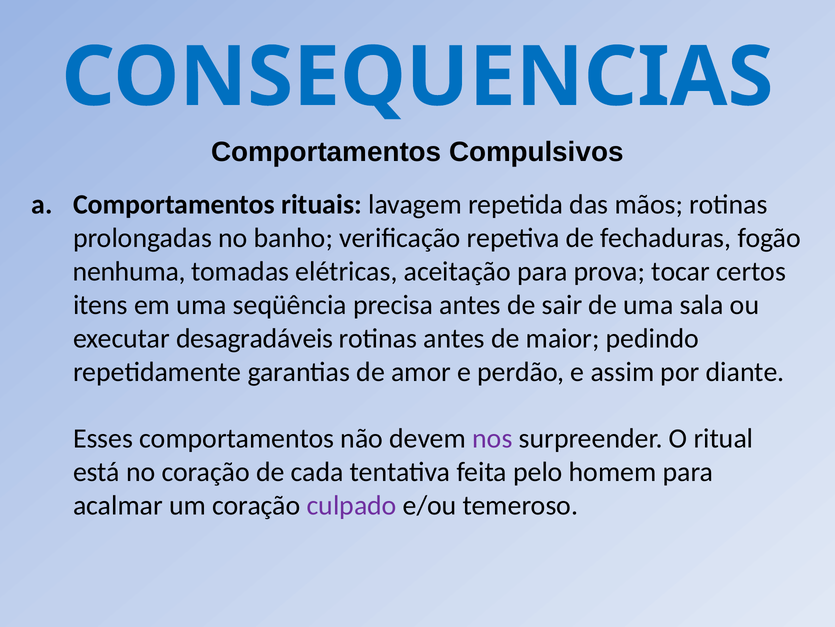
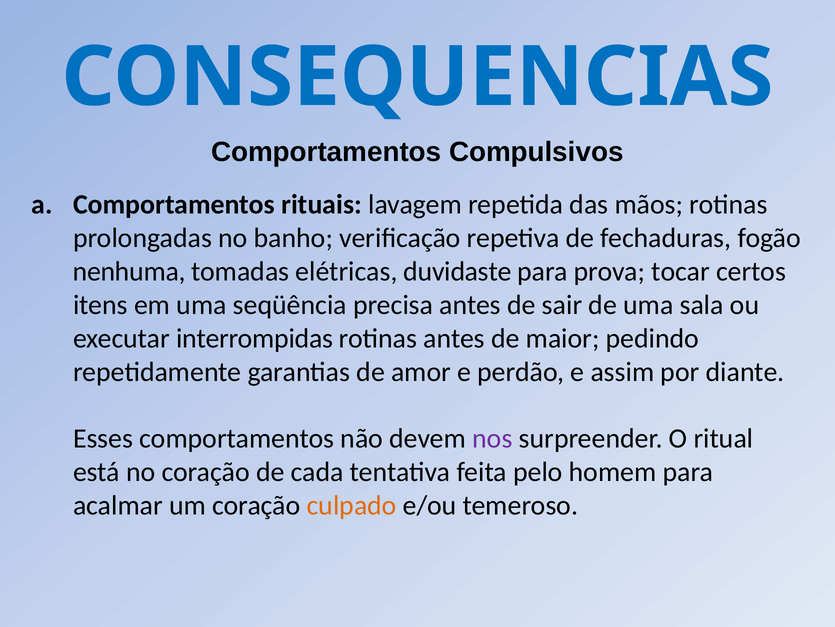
aceitação: aceitação -> duvidaste (457, 271)
desagradáveis: desagradáveis -> interrompidas (255, 338)
culpado colour: purple -> orange (352, 505)
